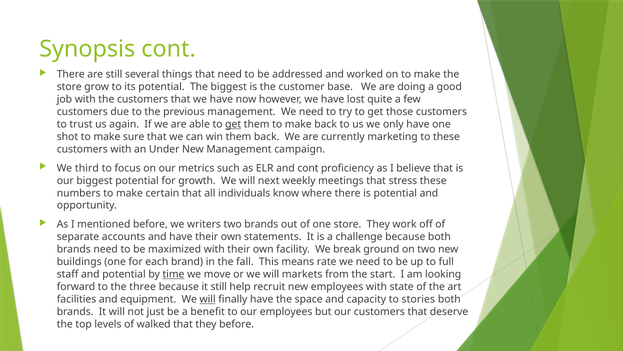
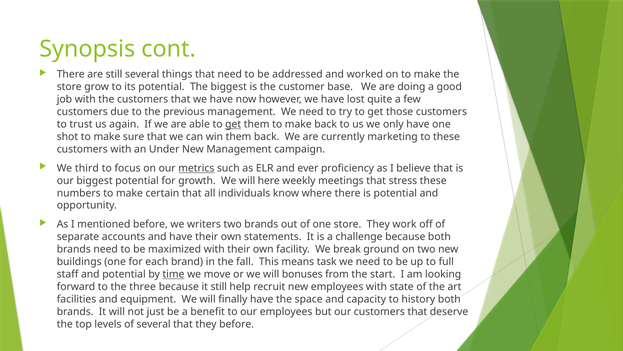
metrics underline: none -> present (196, 168)
and cont: cont -> ever (308, 168)
next: next -> here (269, 180)
rate: rate -> task (327, 262)
markets: markets -> bonuses (302, 274)
will underline: present -> none (208, 299)
stories: stories -> history (418, 299)
of walked: walked -> several (154, 324)
